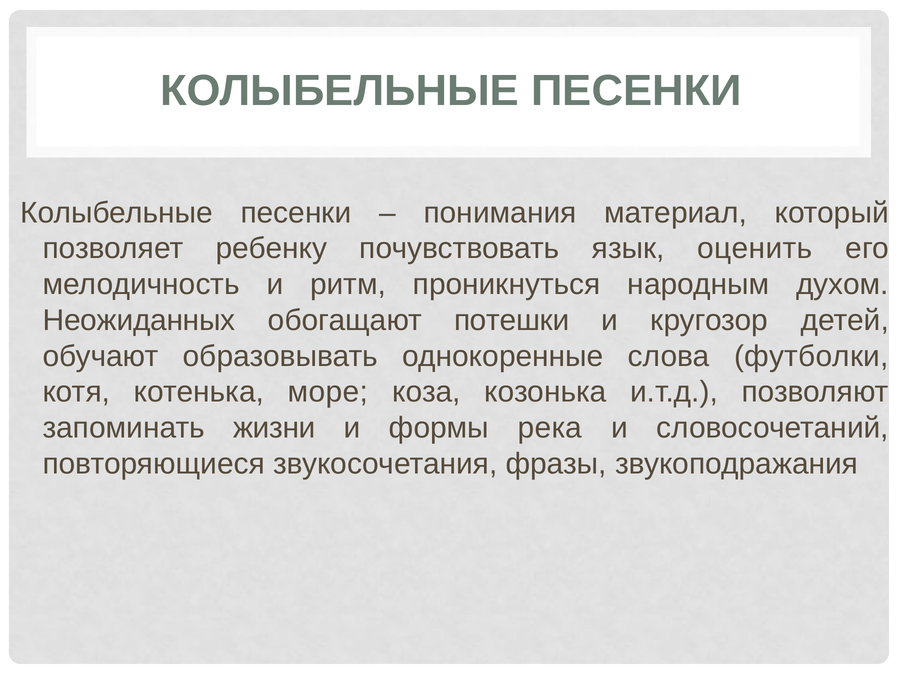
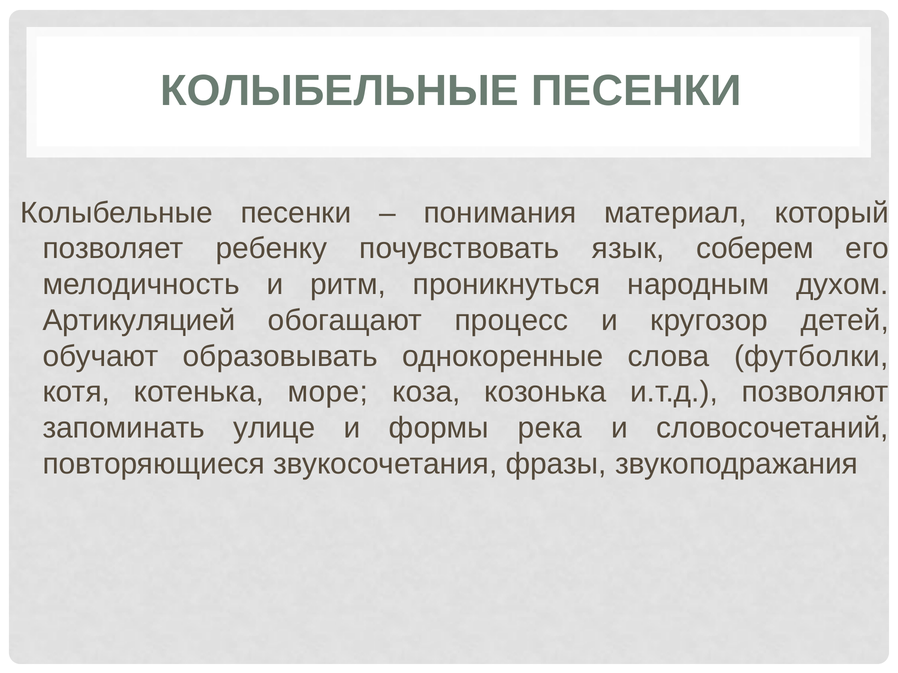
оценить: оценить -> соберем (755, 249)
Неожиданных: Неожиданных -> Артикуляцией (139, 321)
потешки: потешки -> процесс (511, 321)
жизни: жизни -> улице (274, 428)
